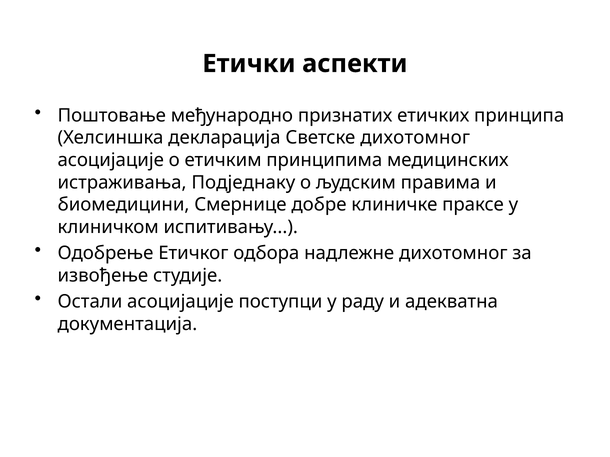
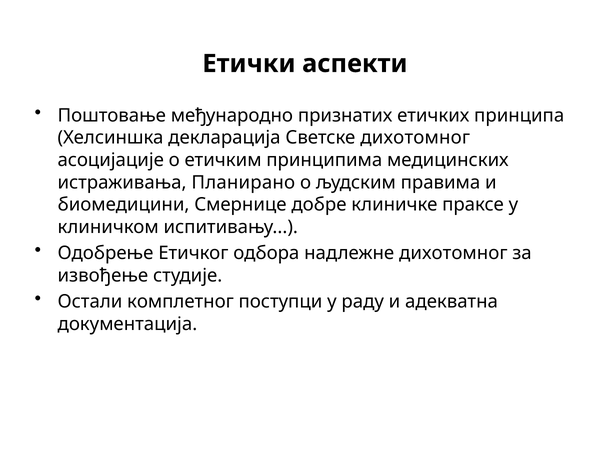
Подједнаку: Подједнаку -> Планирано (243, 183)
Остали асоцијације: асоцијације -> комплетног (180, 302)
